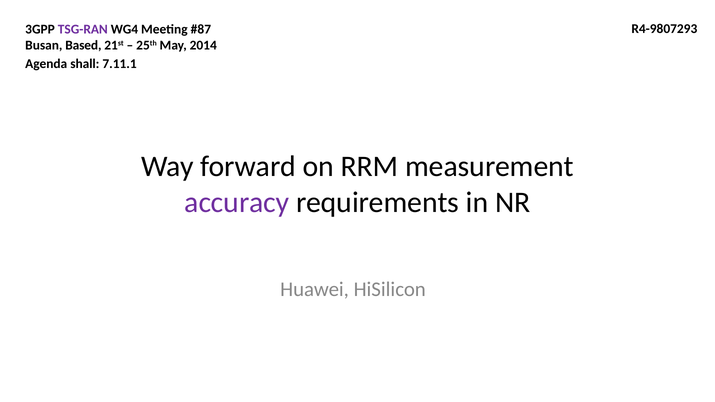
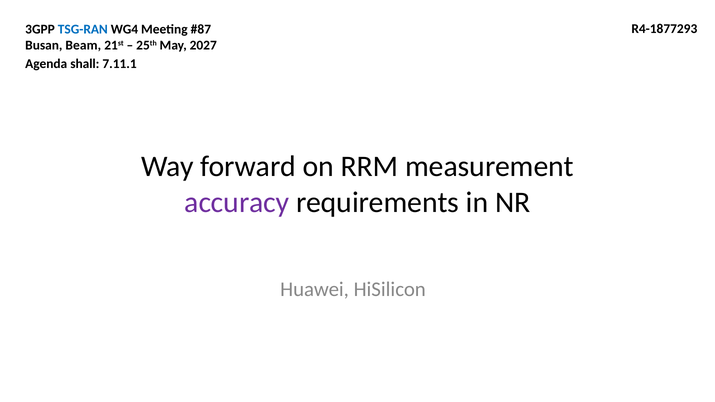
TSG-RAN colour: purple -> blue (83, 29)
R4-9807293: R4-9807293 -> R4-1877293 (664, 29)
Based: Based -> Beam (83, 45)
2014: 2014 -> 2027 (203, 45)
